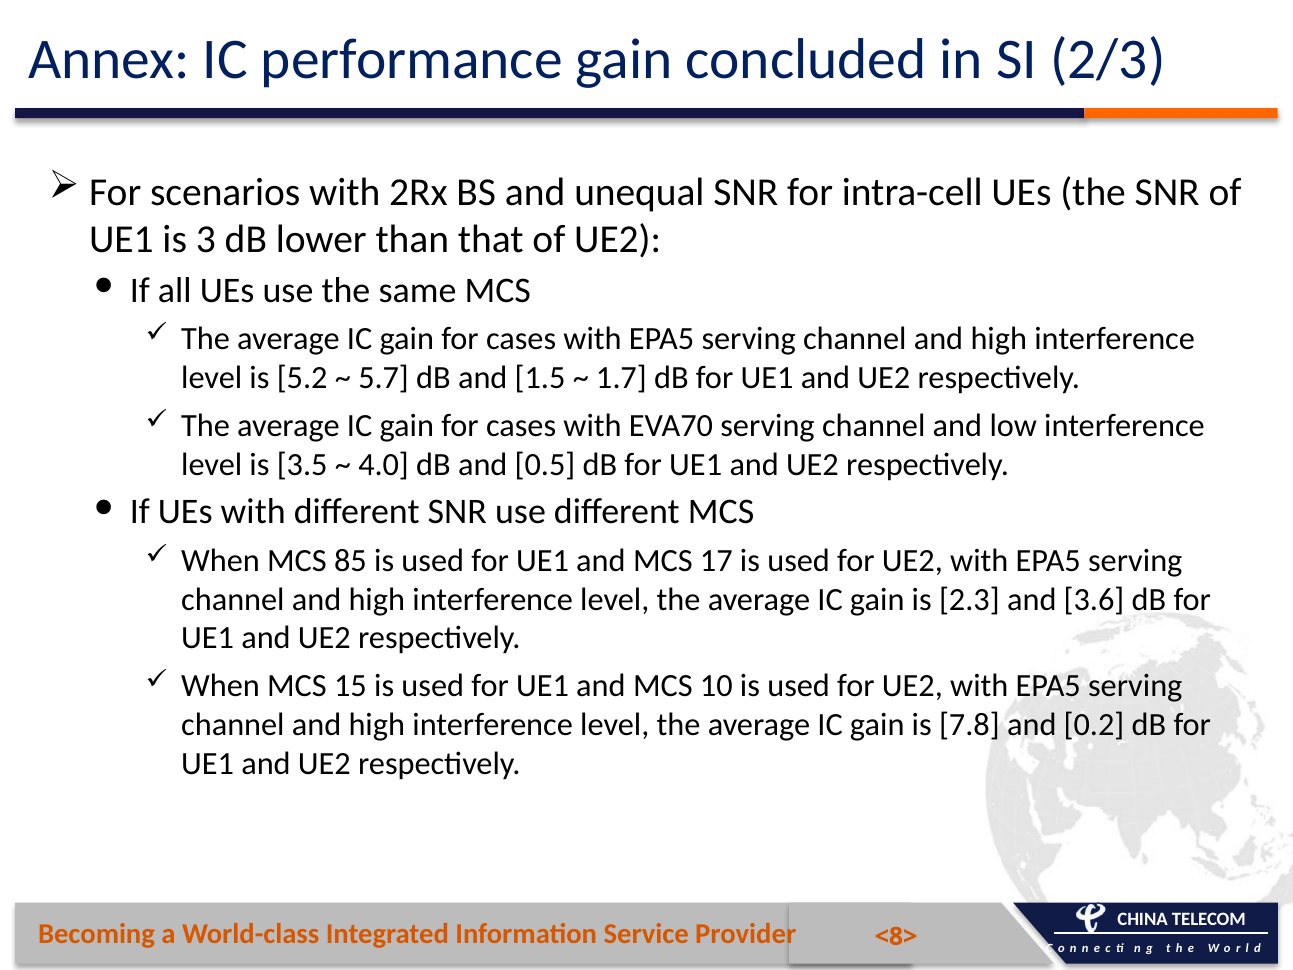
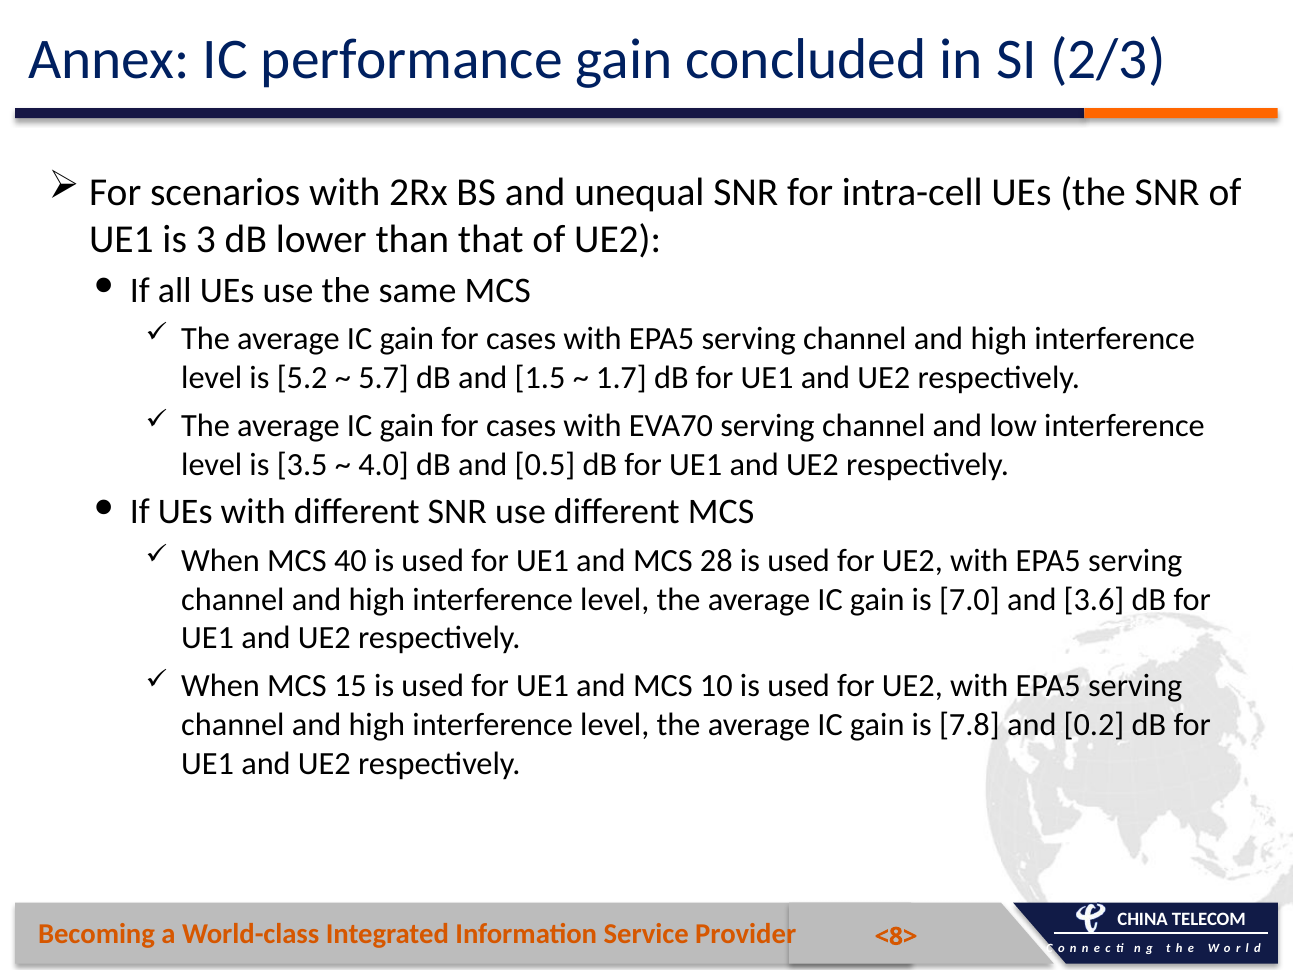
85: 85 -> 40 (350, 561)
17: 17 -> 28 (716, 561)
2.3: 2.3 -> 7.0 (969, 599)
